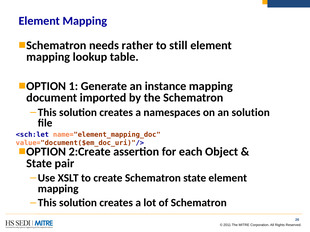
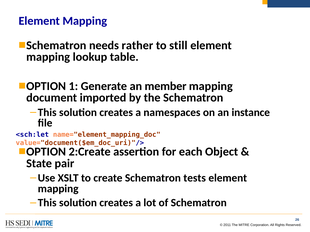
instance: instance -> member (166, 86)
an solution: solution -> instance (251, 113)
Schematron state: state -> tests (195, 178)
